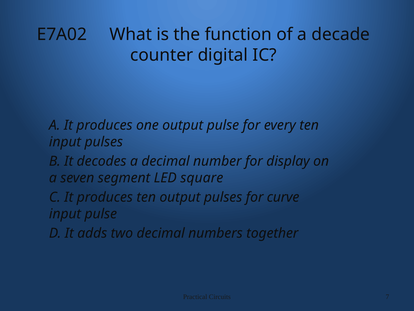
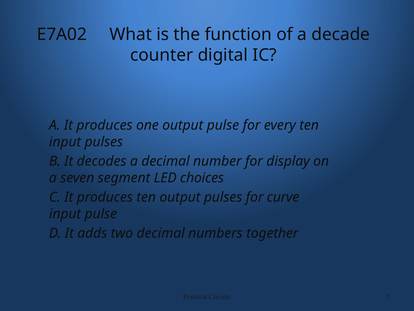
square: square -> choices (202, 178)
